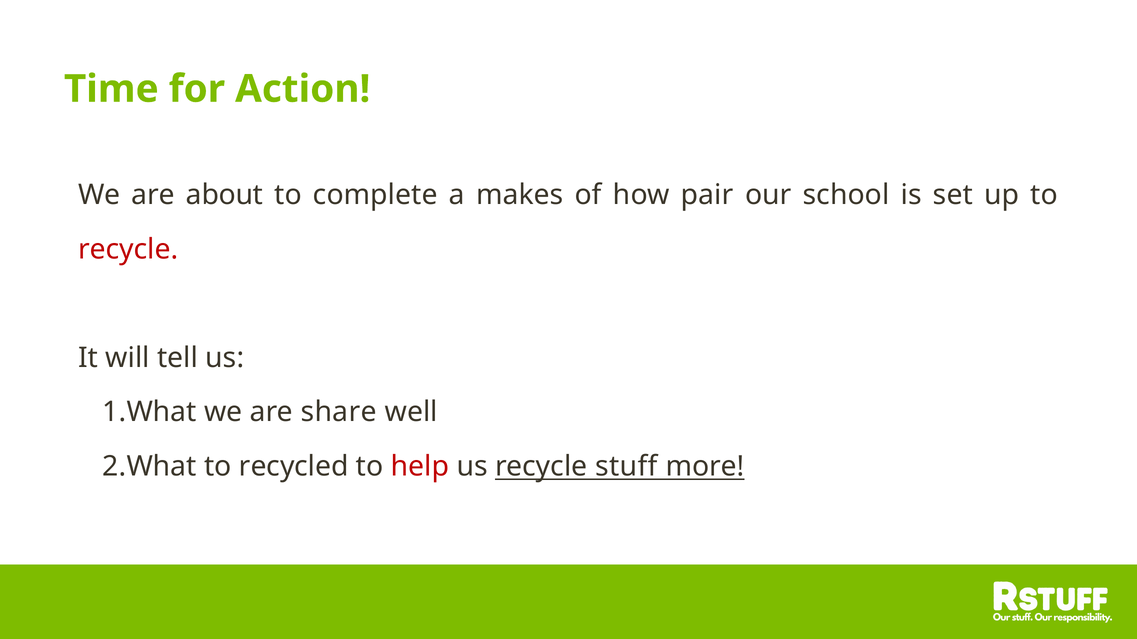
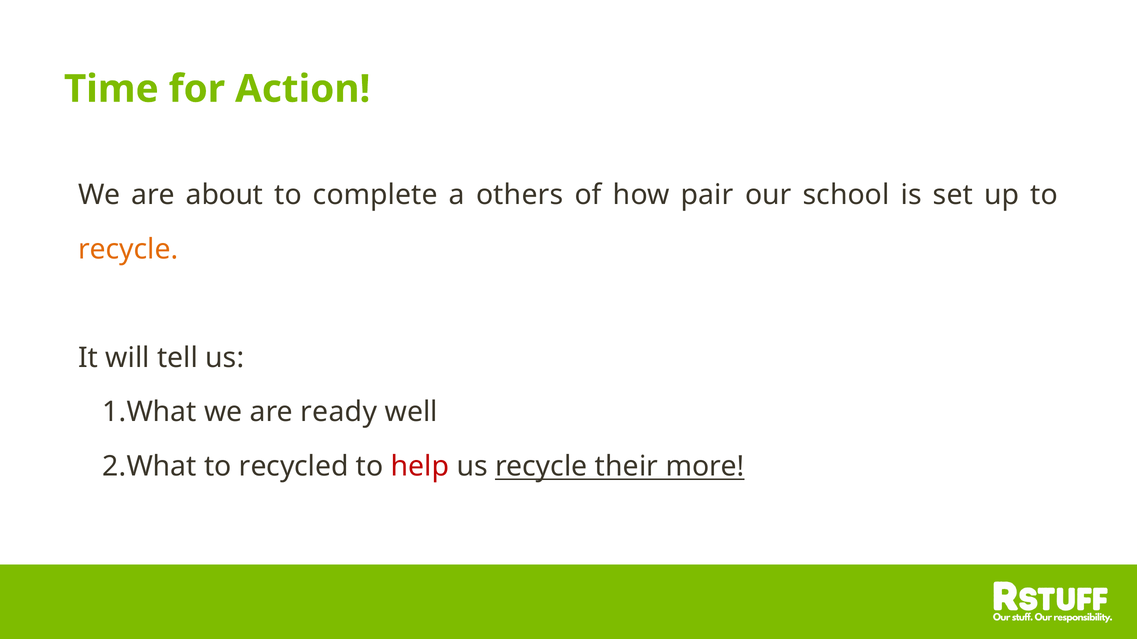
makes: makes -> others (520, 195)
recycle colour: red -> orange (128, 250)
share: share -> ready (339, 412)
stuff: stuff -> their (627, 467)
